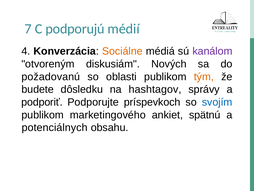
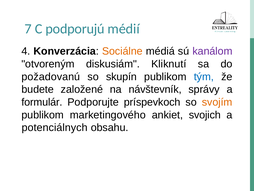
Nových: Nových -> Kliknutí (169, 64)
oblasti: oblasti -> skupín (122, 77)
tým colour: orange -> blue (204, 77)
dôsledku: dôsledku -> založené (82, 89)
hashtagov: hashtagov -> návštevník (155, 89)
podporiť: podporiť -> formulár (42, 102)
svojím colour: blue -> orange (217, 102)
spätnú: spätnú -> svojich (205, 115)
